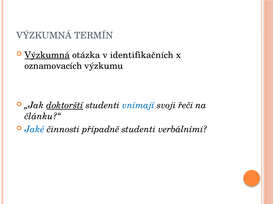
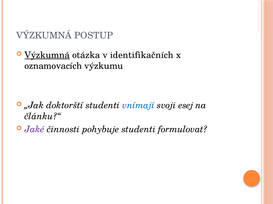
TERMÍN: TERMÍN -> POSTUP (94, 36)
doktorští underline: present -> none (65, 106)
řeči: řeči -> esej (186, 106)
Jaké colour: blue -> purple (34, 130)
případně: případně -> pohybuje (101, 130)
verbálními: verbálními -> formulovat (183, 130)
